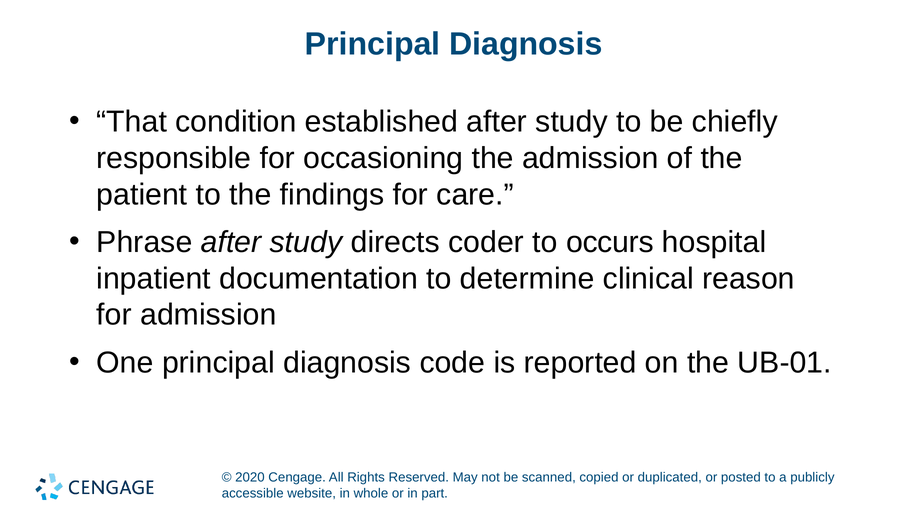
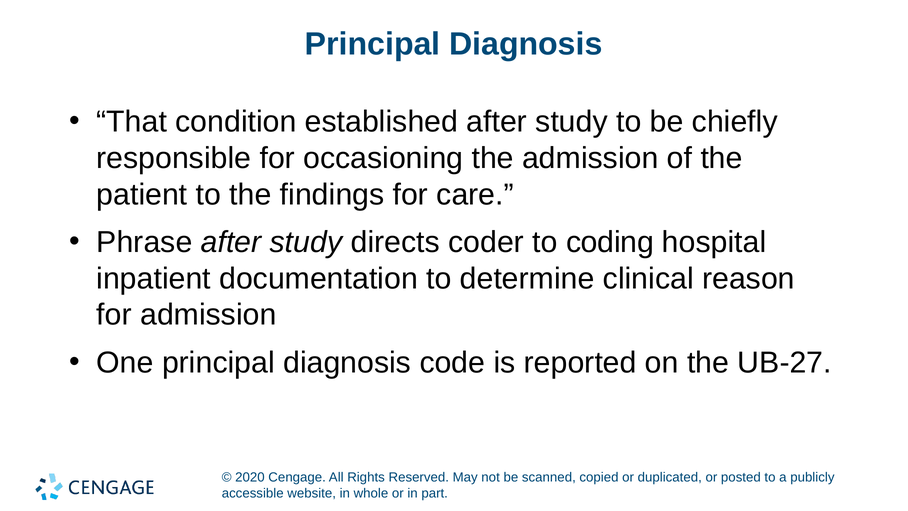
occurs: occurs -> coding (610, 242)
UB-01: UB-01 -> UB-27 (785, 363)
